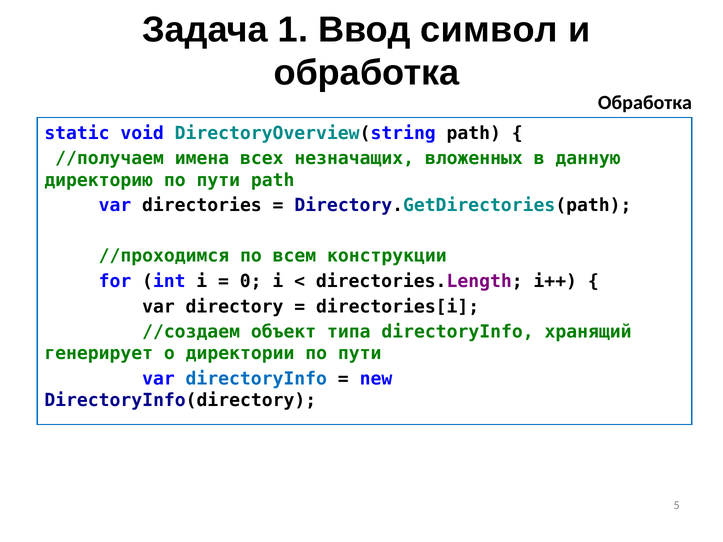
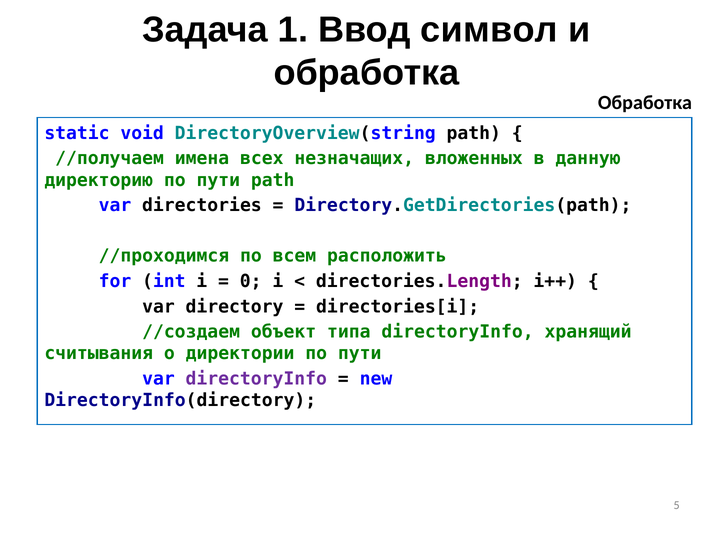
конструкции: конструкции -> расположить (387, 256)
генерирует: генерирует -> считывания (99, 354)
directoryInfo colour: blue -> purple (256, 379)
